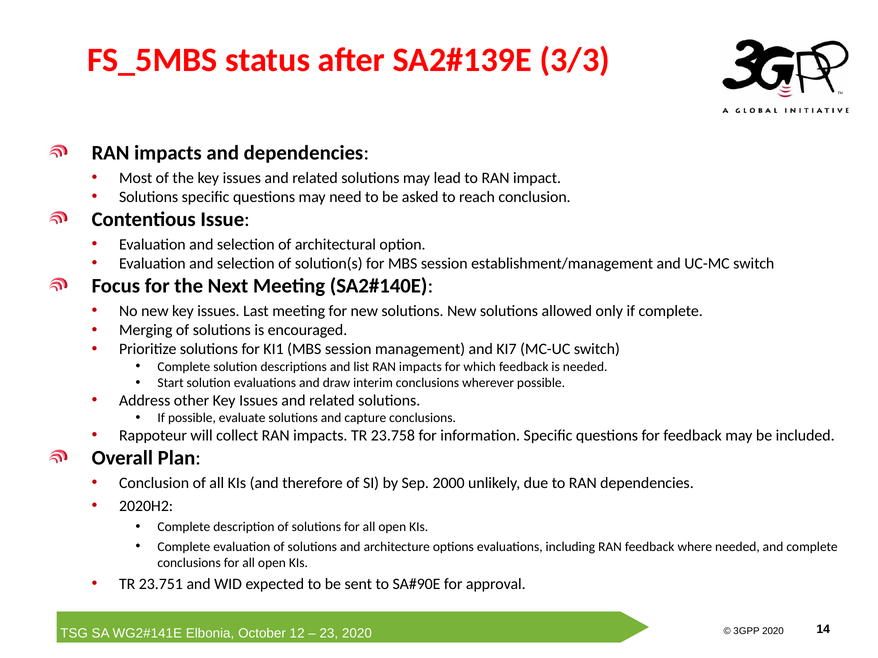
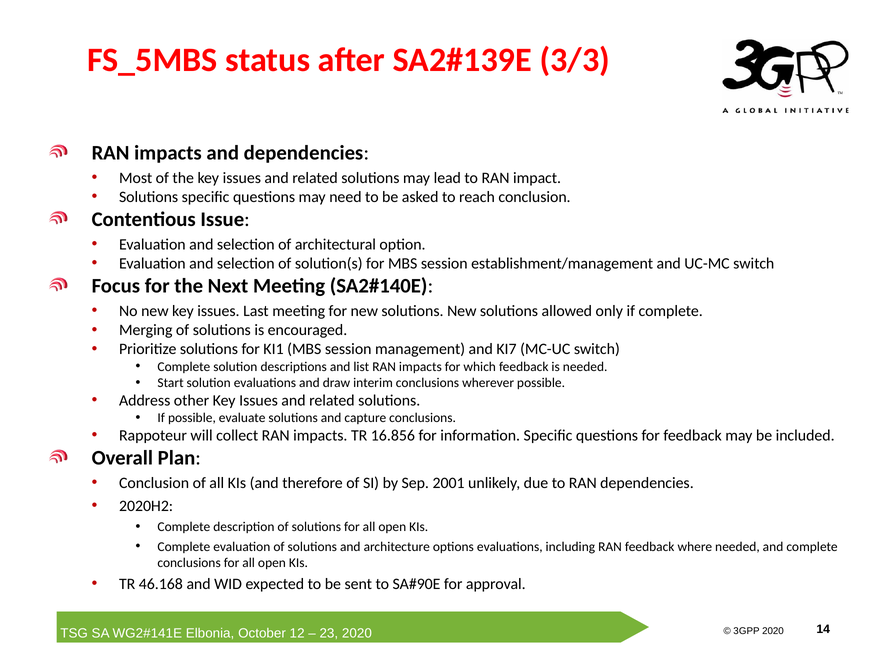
23.758: 23.758 -> 16.856 (393, 436)
2000: 2000 -> 2001 (449, 483)
23.751: 23.751 -> 46.168 (161, 585)
